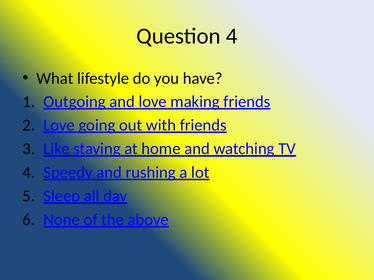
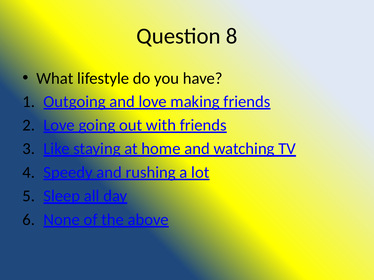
Question 4: 4 -> 8 (232, 36)
